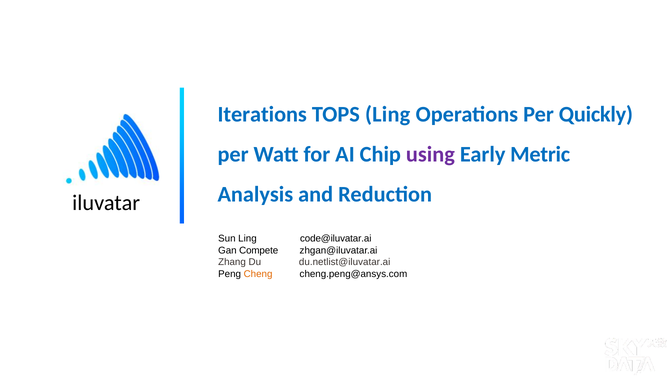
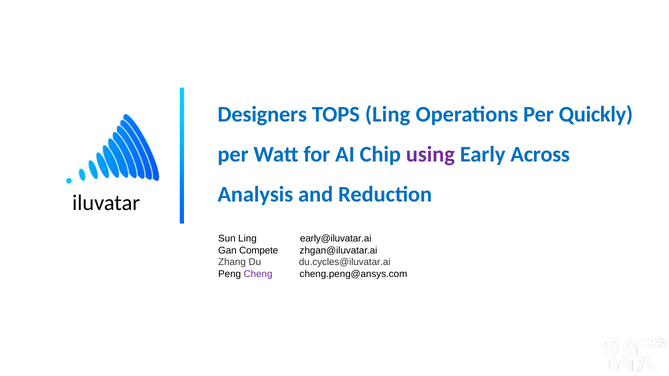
Iterations: Iterations -> Designers (262, 114)
Metric: Metric -> Across (540, 155)
code@iluvatar.ai: code@iluvatar.ai -> early@iluvatar.ai (336, 239)
du.netlist@iluvatar.ai: du.netlist@iluvatar.ai -> du.cycles@iluvatar.ai (345, 262)
Cheng colour: orange -> purple (258, 274)
